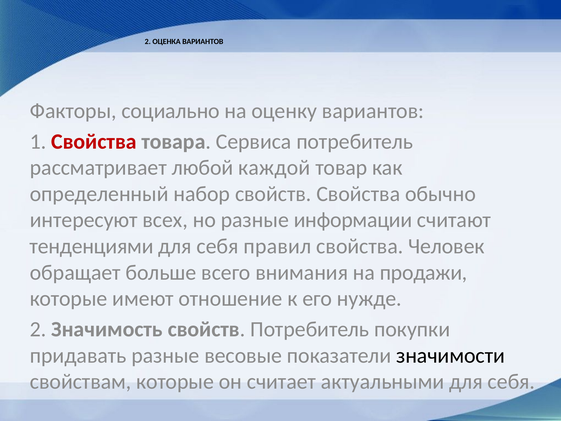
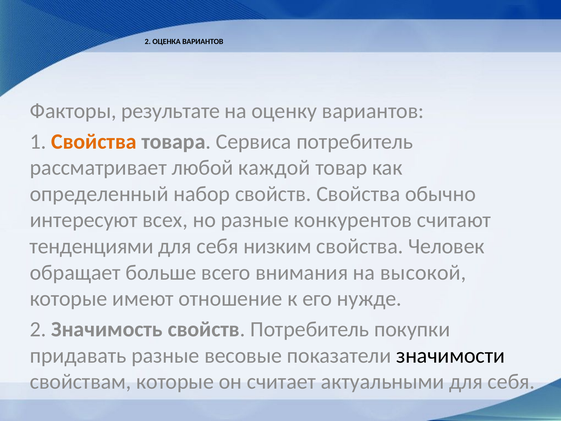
социально: социально -> результате (171, 111)
Свойства colour: red -> orange (94, 141)
информации: информации -> конкурентов (353, 220)
правил: правил -> низким (278, 246)
продажи: продажи -> высокой (423, 272)
